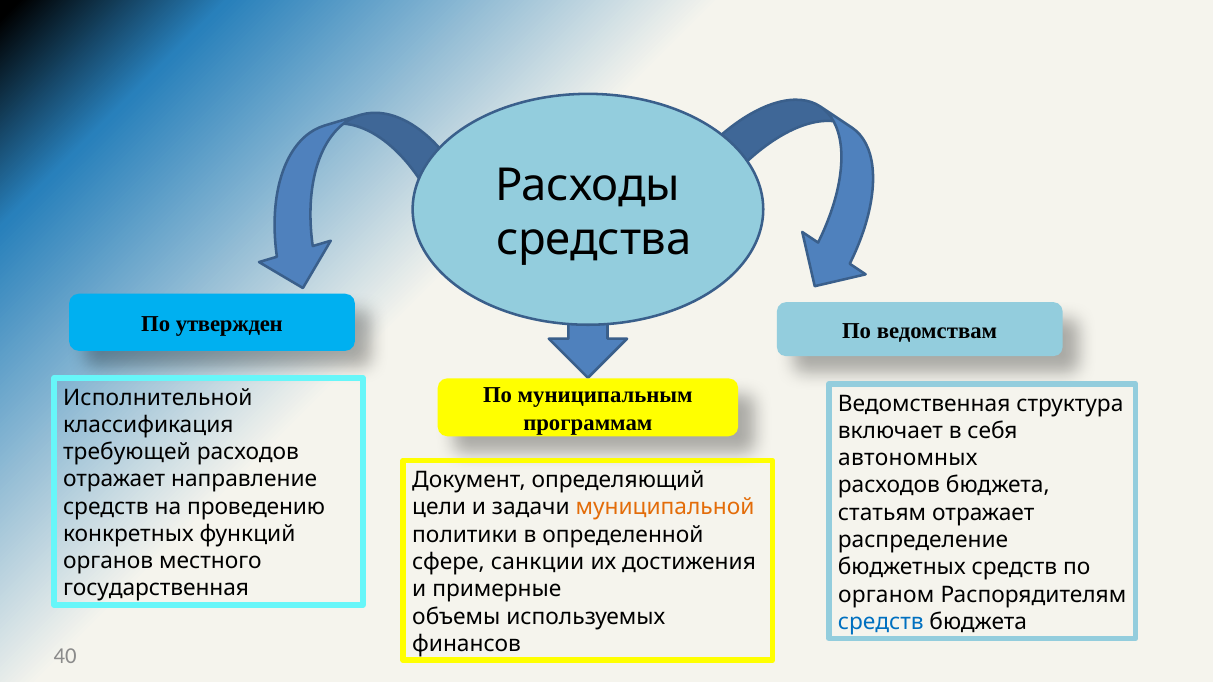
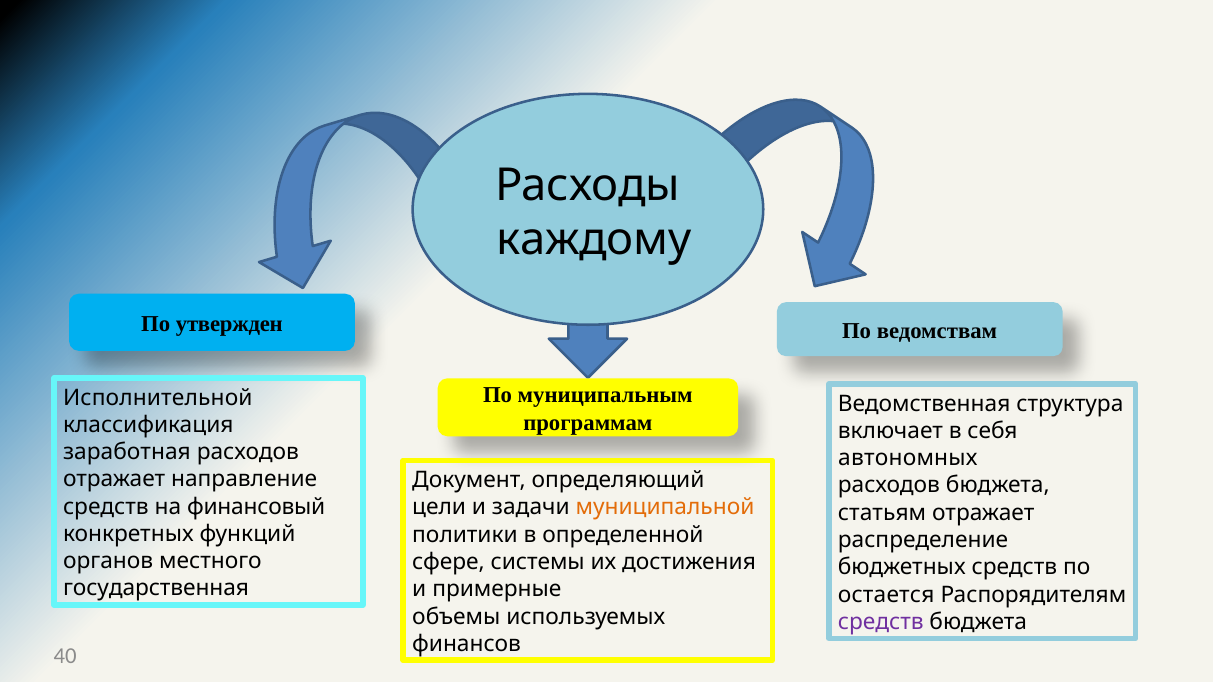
средства: средства -> каждому (594, 240)
требующей: требующей -> заработная (127, 452)
проведению: проведению -> финансовый (256, 507)
санкции: санкции -> системы (538, 562)
органом: органом -> остается (886, 595)
средств colour: blue -> purple (881, 622)
